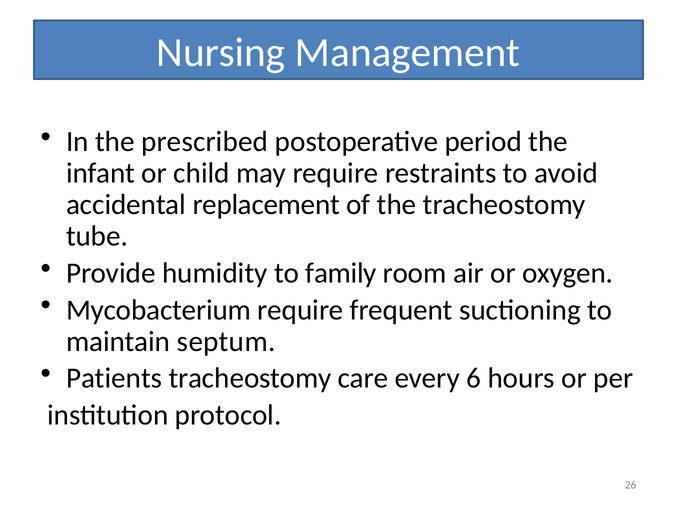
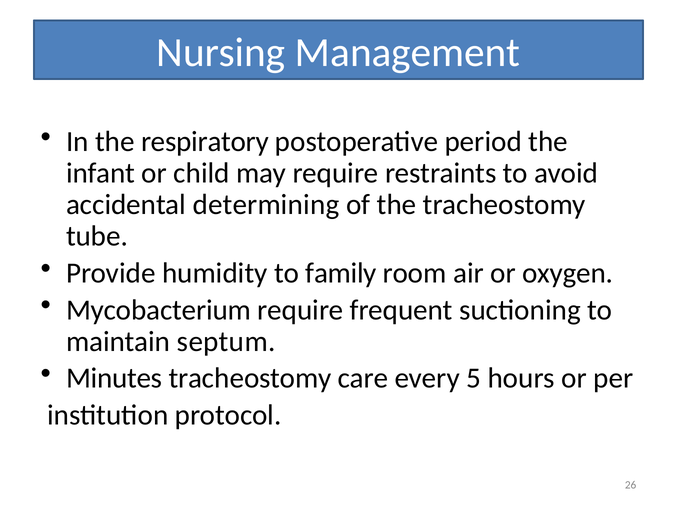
prescribed: prescribed -> respiratory (205, 141)
replacement: replacement -> determining (266, 204)
Patients: Patients -> Minutes (114, 378)
6: 6 -> 5 (474, 378)
